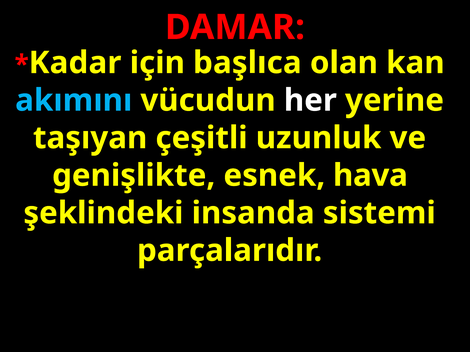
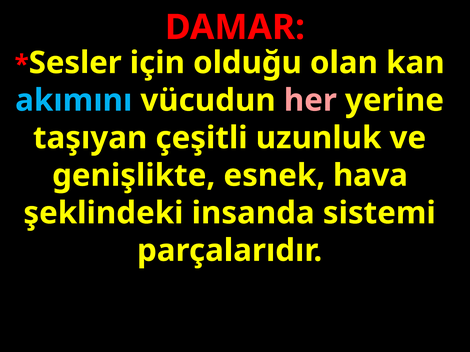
Kadar: Kadar -> Sesler (75, 63)
başlıca: başlıca -> olduğu (247, 63)
her colour: white -> pink (310, 101)
